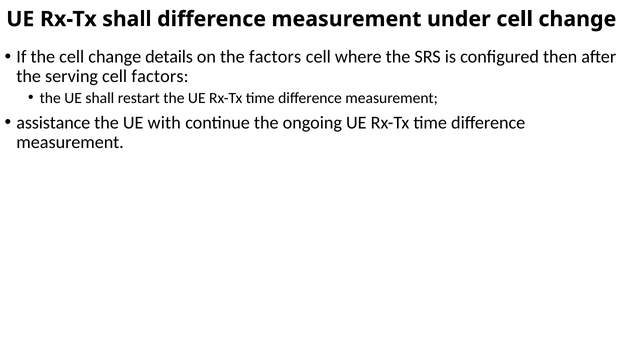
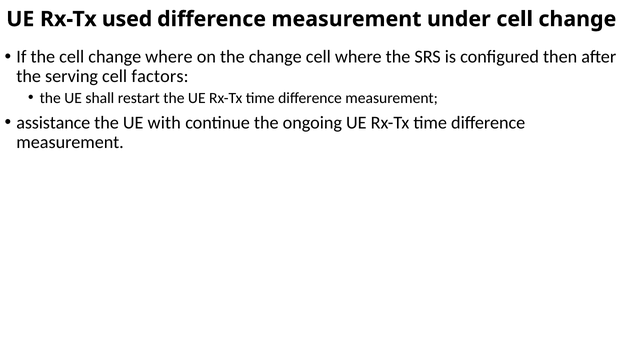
Rx-Tx shall: shall -> used (127, 19)
change details: details -> where (169, 57)
the factors: factors -> change (275, 57)
